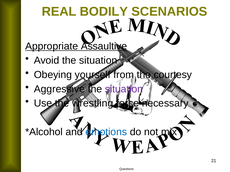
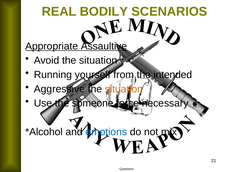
Obeying: Obeying -> Running (53, 75)
courtesy: courtesy -> intended (173, 75)
situation colour: purple -> orange (124, 89)
wrestling: wrestling -> someone (93, 104)
